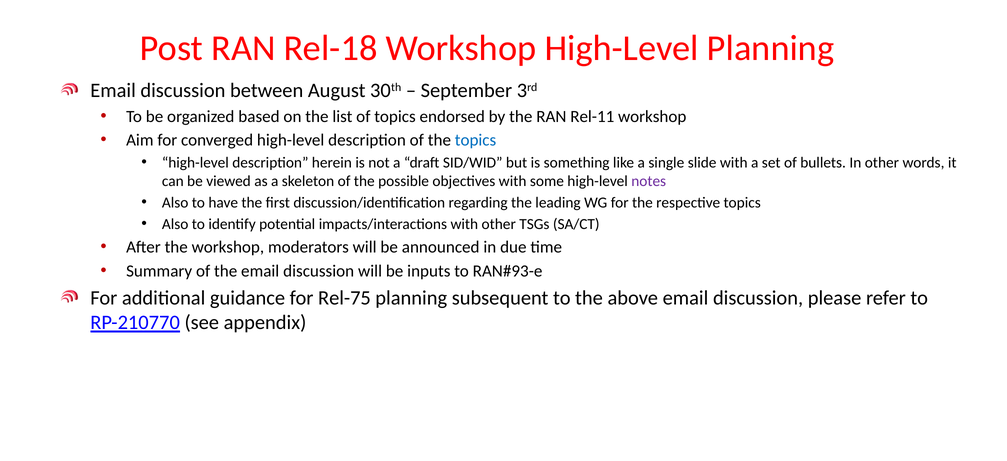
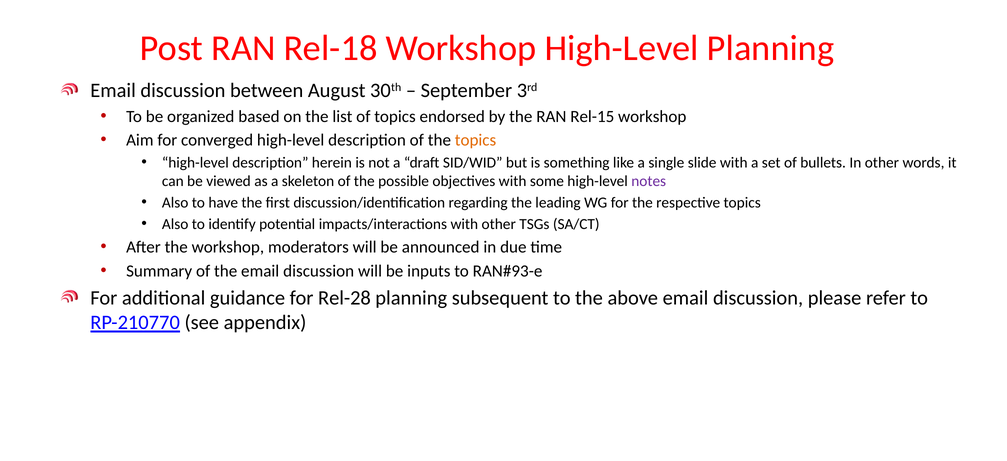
Rel-11: Rel-11 -> Rel-15 (592, 116)
topics colour: blue -> orange (476, 140)
Rel-75: Rel-75 -> Rel-28 (344, 298)
